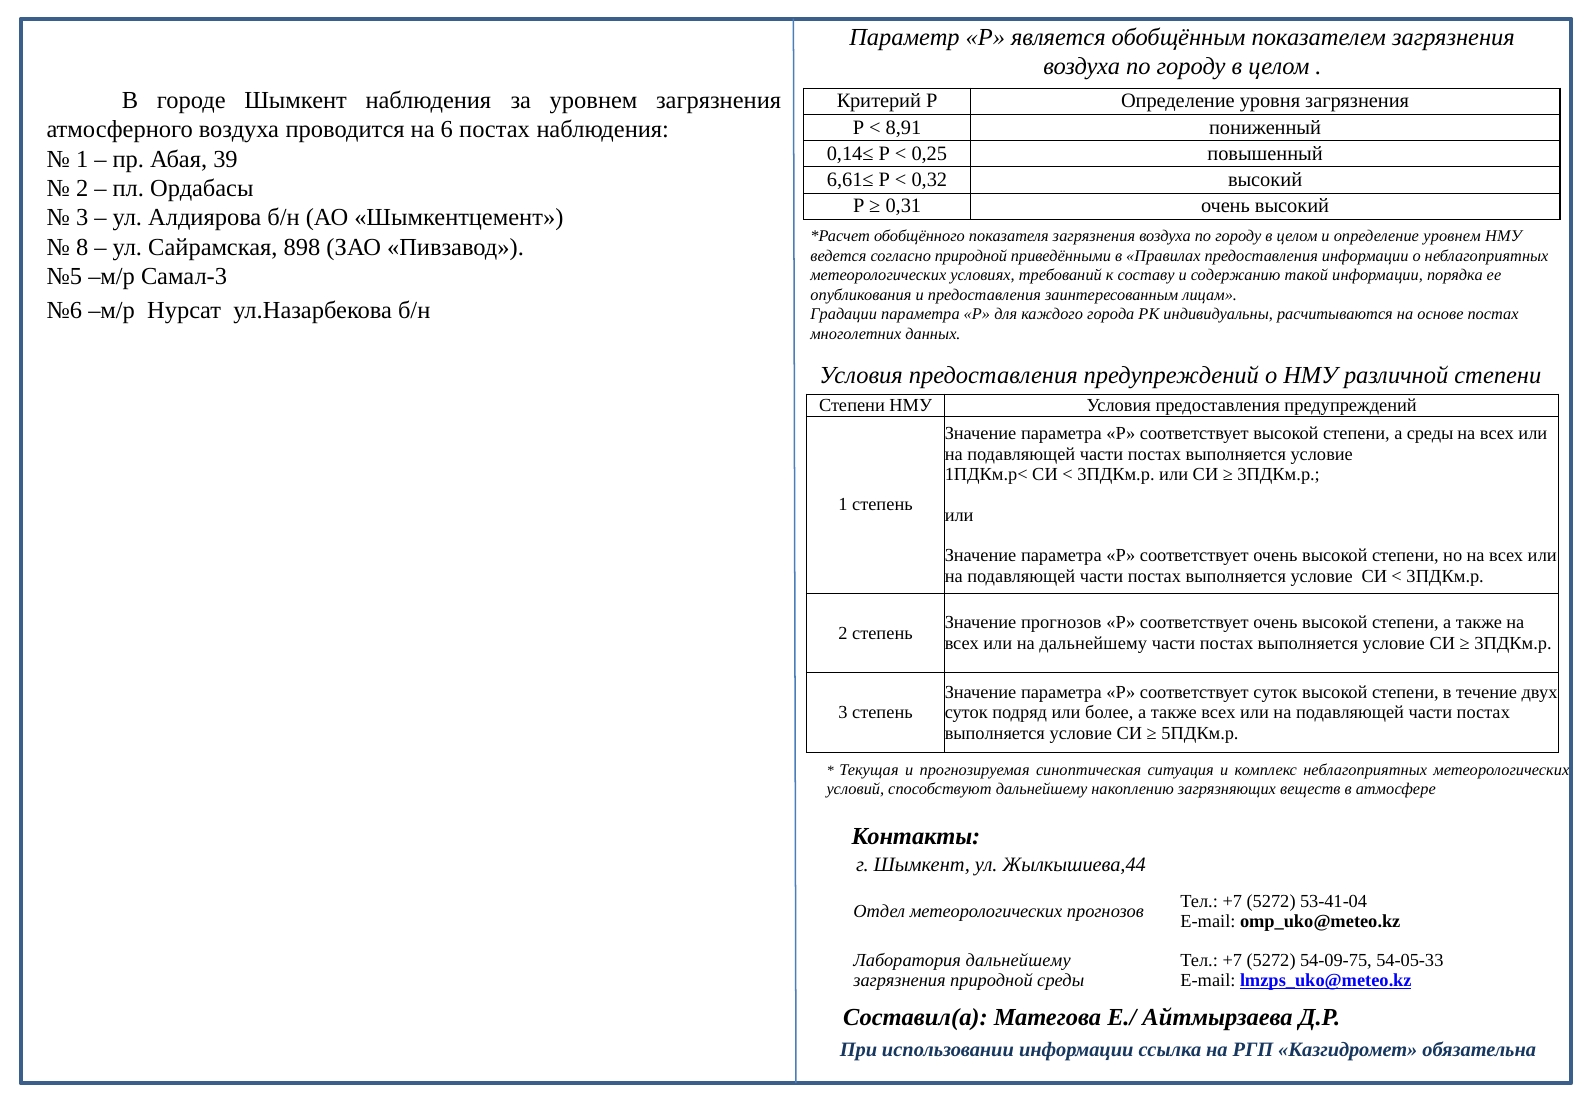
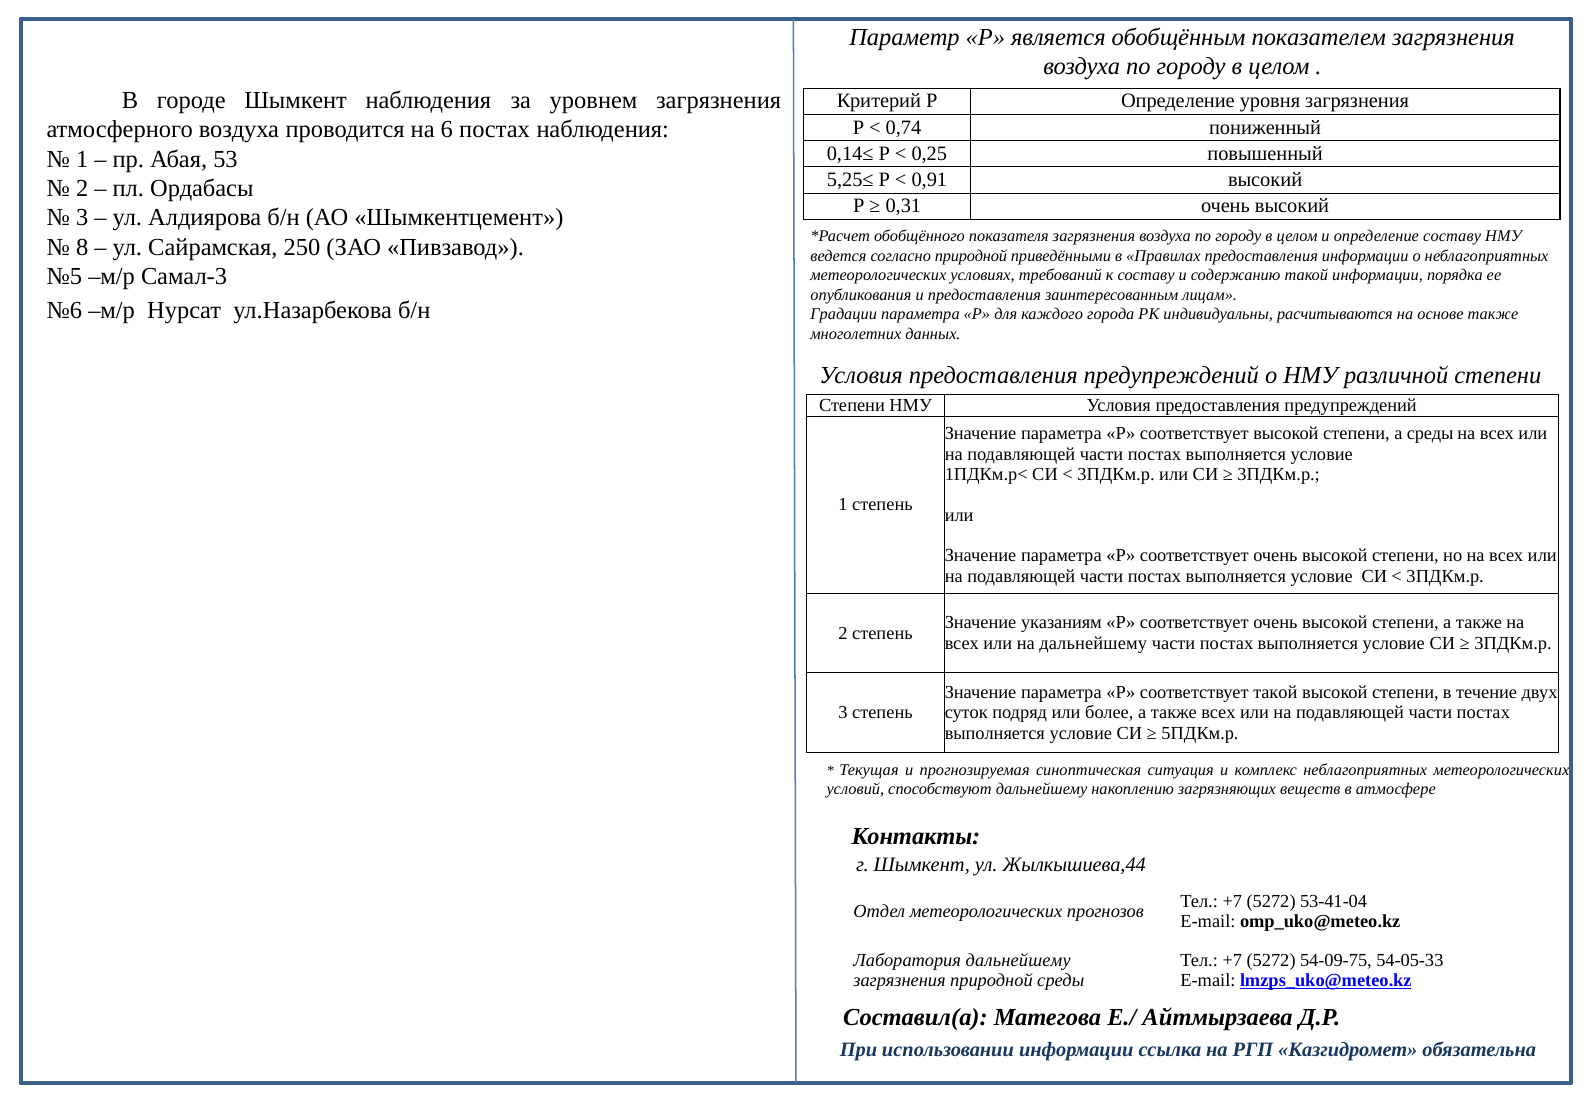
8,91: 8,91 -> 0,74 (904, 127)
39: 39 -> 53 (225, 159)
6,61≤: 6,61≤ -> 5,25≤ (850, 180)
0,32: 0,32 -> 0,91 (929, 180)
определение уровнем: уровнем -> составу (1452, 236)
898: 898 -> 250 (302, 247)
основе постах: постах -> также (1493, 315)
Значение прогнозов: прогнозов -> указаниям (1061, 623)
соответствует суток: суток -> такой (1275, 692)
